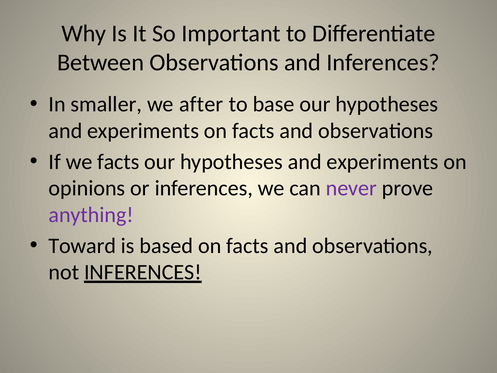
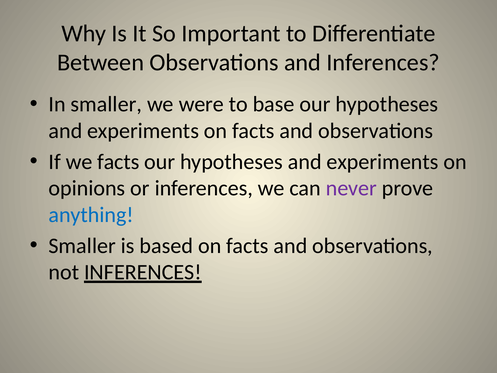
after: after -> were (201, 104)
anything colour: purple -> blue (91, 215)
Toward: Toward -> Smaller (82, 246)
